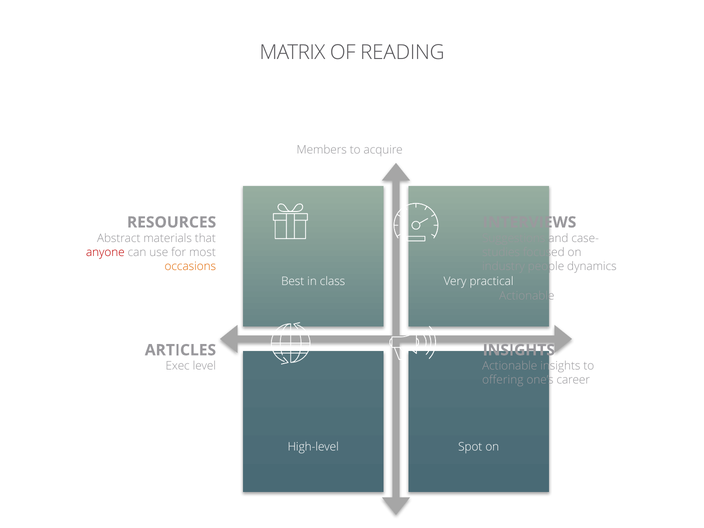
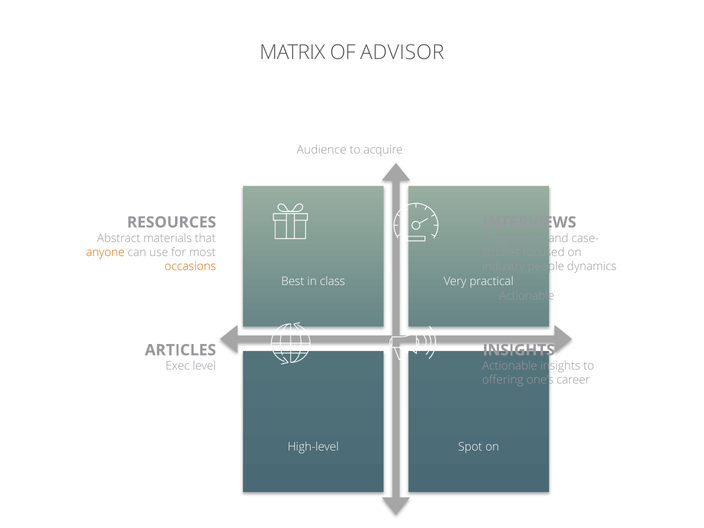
READING: READING -> ADVISOR (402, 53)
Members: Members -> Audience (322, 150)
anyone colour: red -> orange (105, 252)
